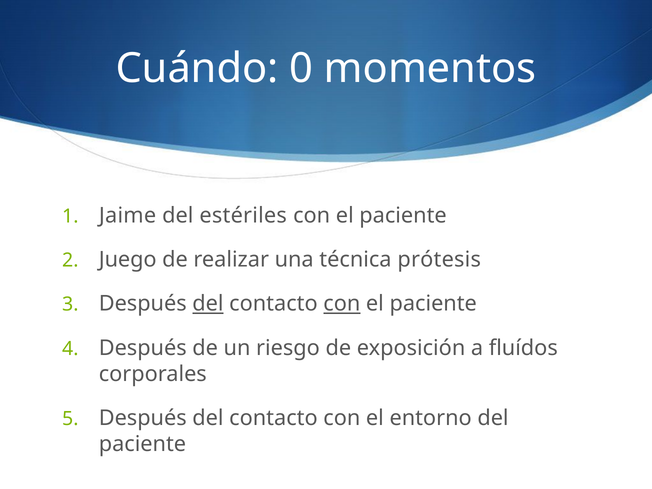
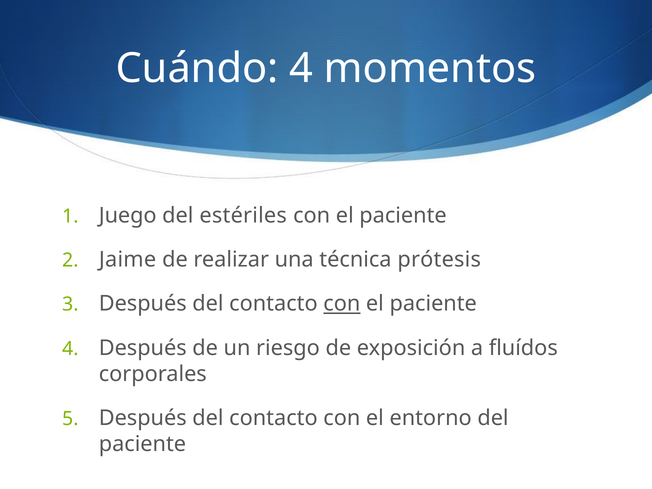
Cuándo 0: 0 -> 4 (301, 68)
Jaime: Jaime -> Juego (128, 215)
Juego: Juego -> Jaime (128, 260)
del underline: present -> none (208, 304)
